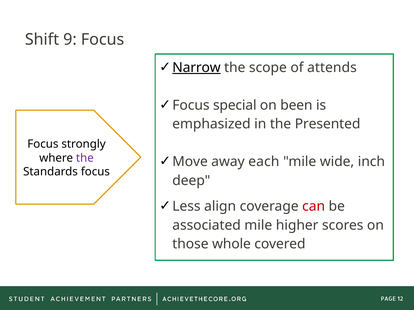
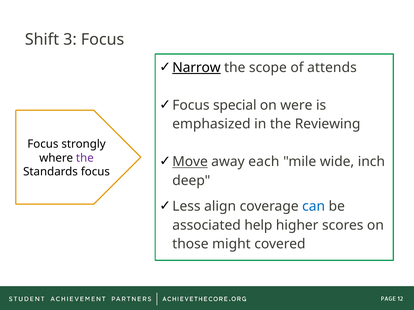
9: 9 -> 3 (70, 39)
been: been -> were (296, 105)
Presented: Presented -> Reviewing (328, 124)
Move underline: none -> present (190, 162)
can colour: red -> blue (314, 207)
associated mile: mile -> help (258, 226)
whole: whole -> might (231, 244)
